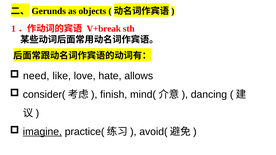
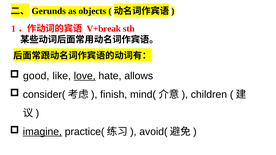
need: need -> good (36, 76)
love underline: none -> present (85, 76)
dancing: dancing -> children (209, 95)
